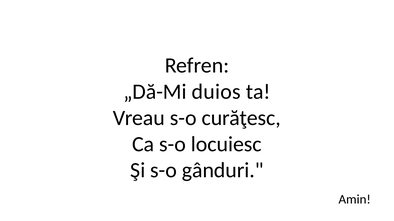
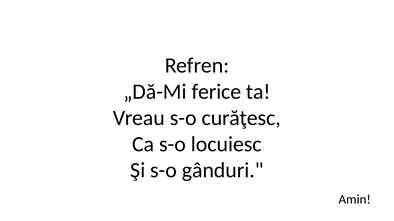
duios: duios -> ferice (216, 92)
